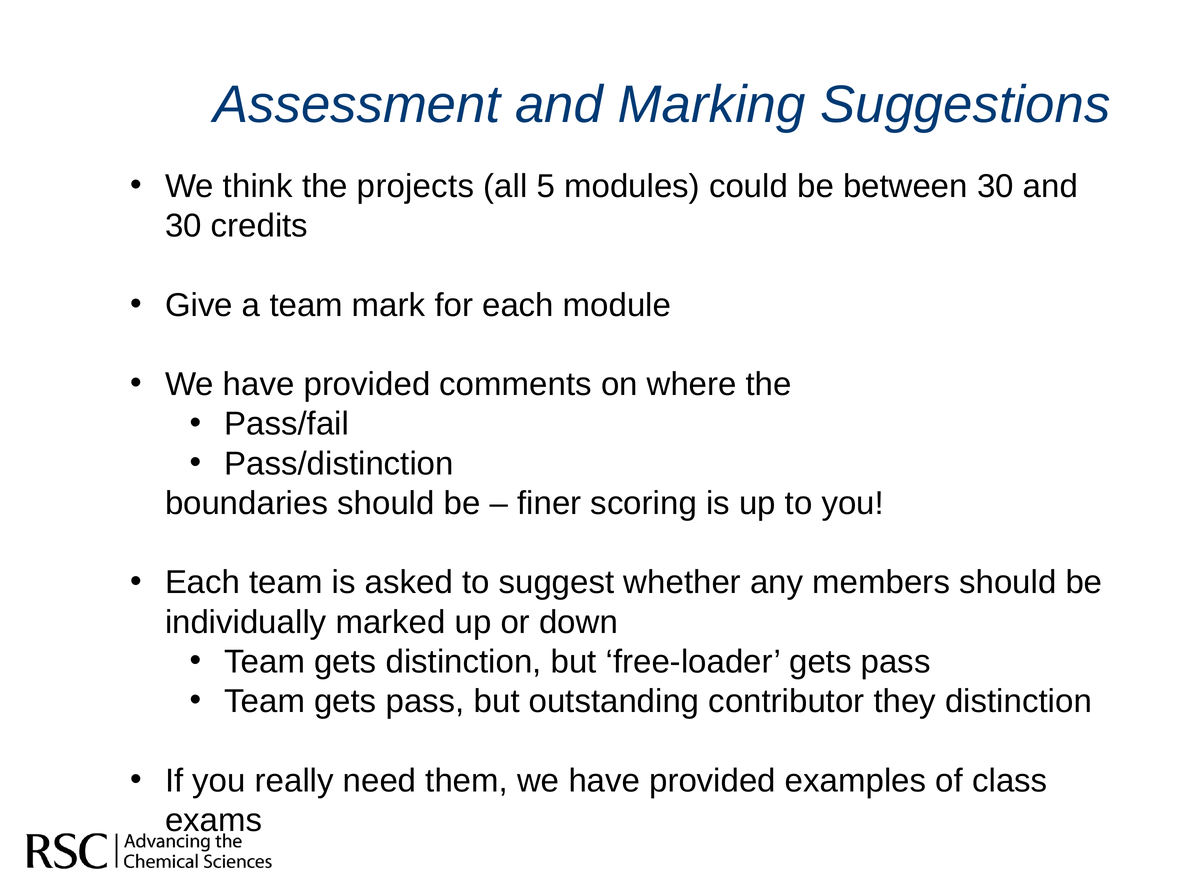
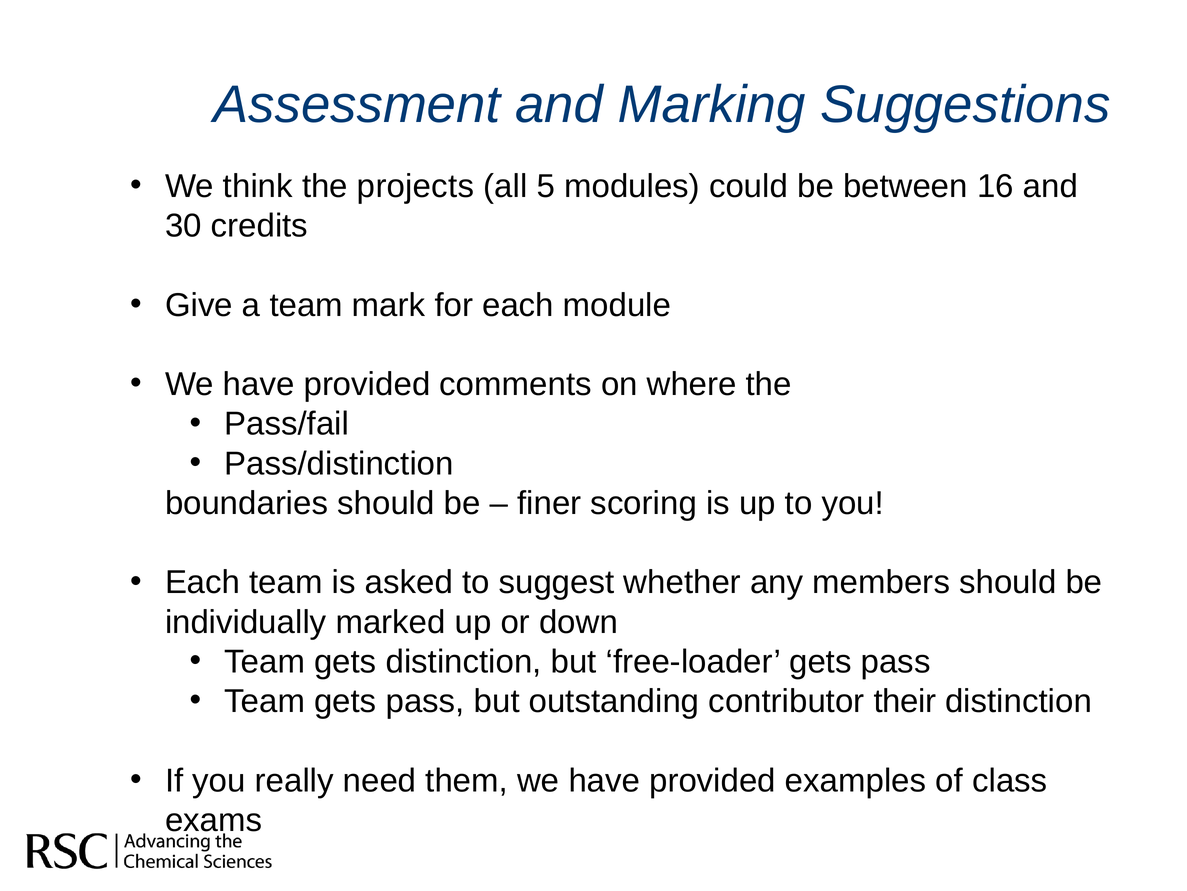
between 30: 30 -> 16 (995, 186)
they: they -> their (905, 701)
